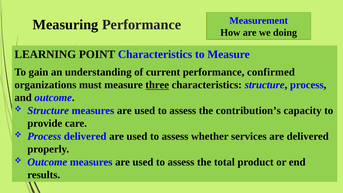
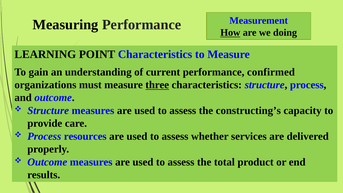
How underline: none -> present (230, 33)
contribution’s: contribution’s -> constructing’s (248, 111)
Process delivered: delivered -> resources (85, 136)
